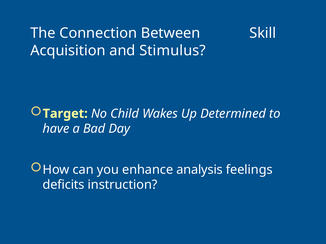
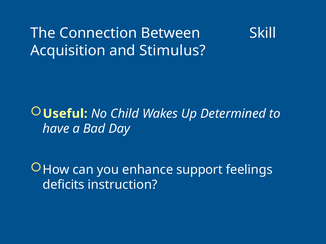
Target: Target -> Useful (65, 114)
analysis: analysis -> support (200, 170)
